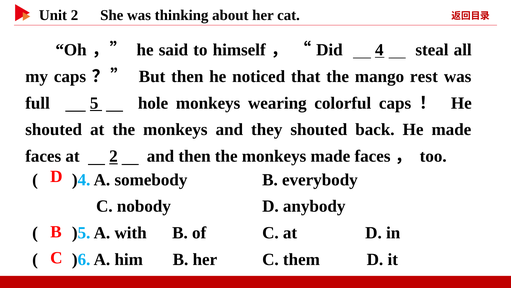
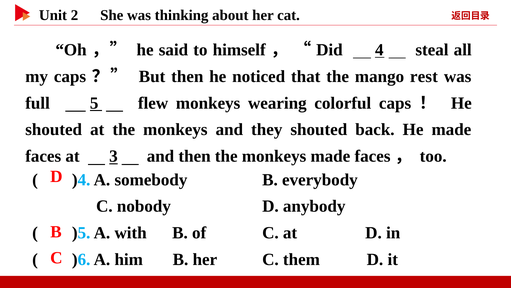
hole: hole -> flew (153, 103)
at 2: 2 -> 3 (113, 156)
